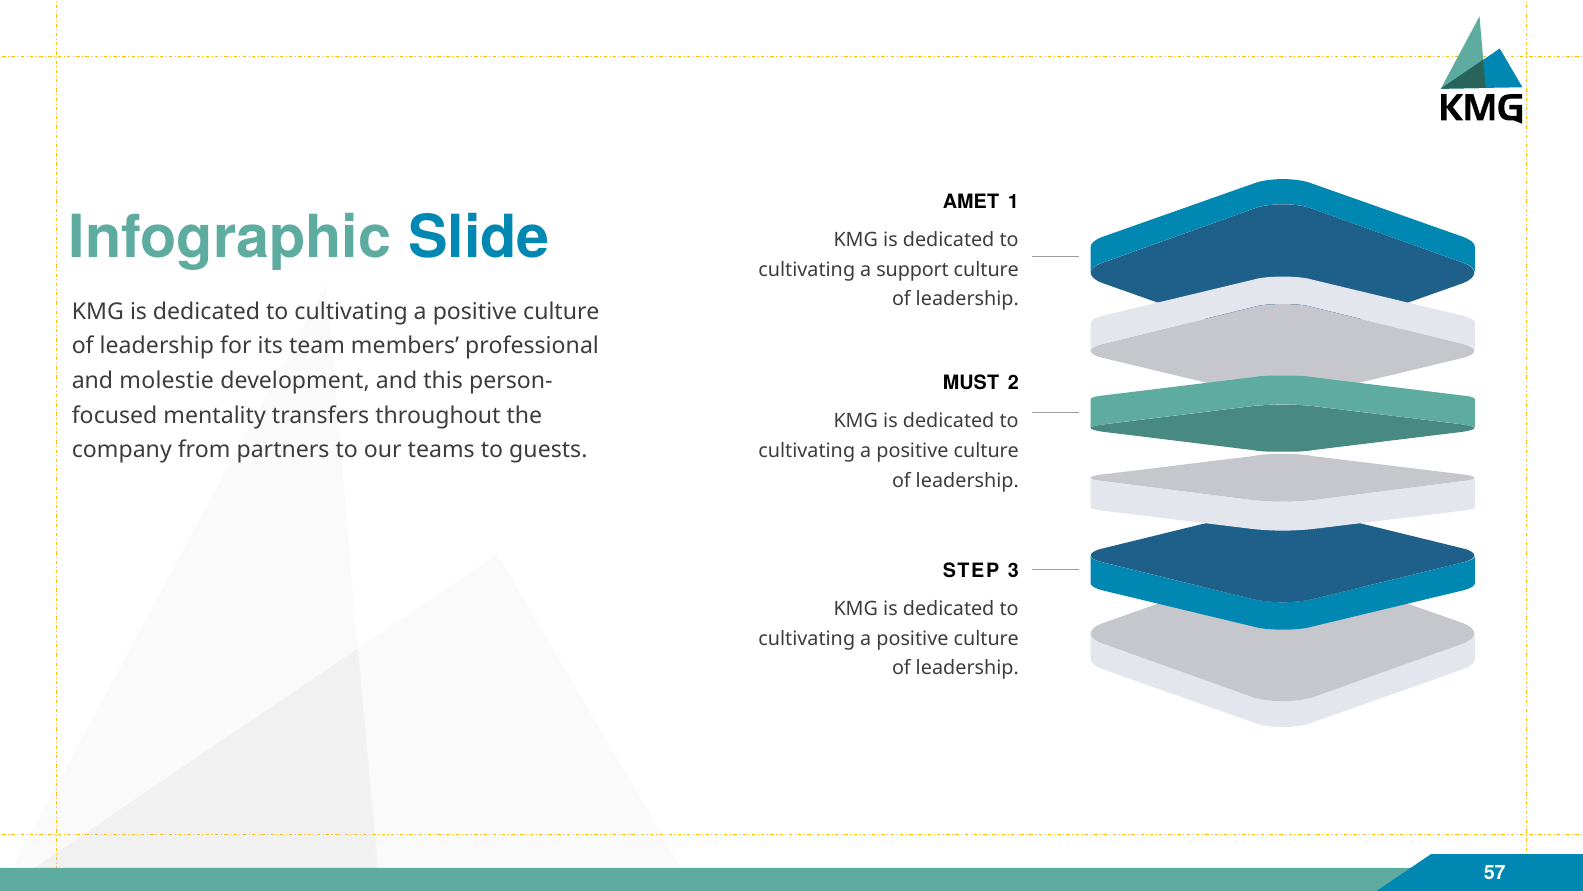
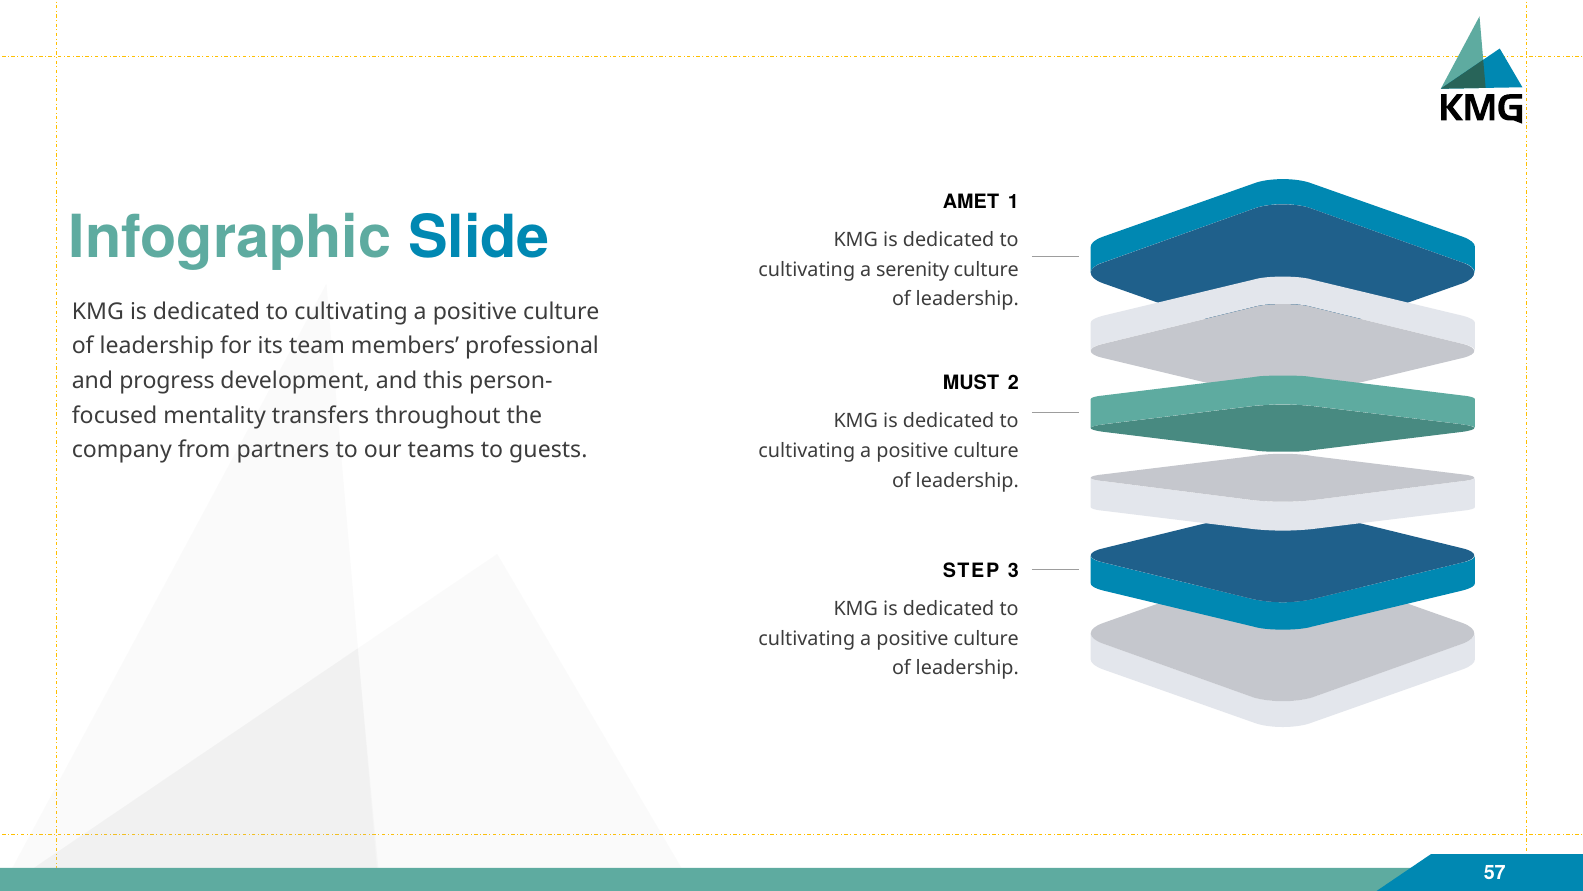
support: support -> serenity (913, 270)
molestie: molestie -> progress (167, 381)
